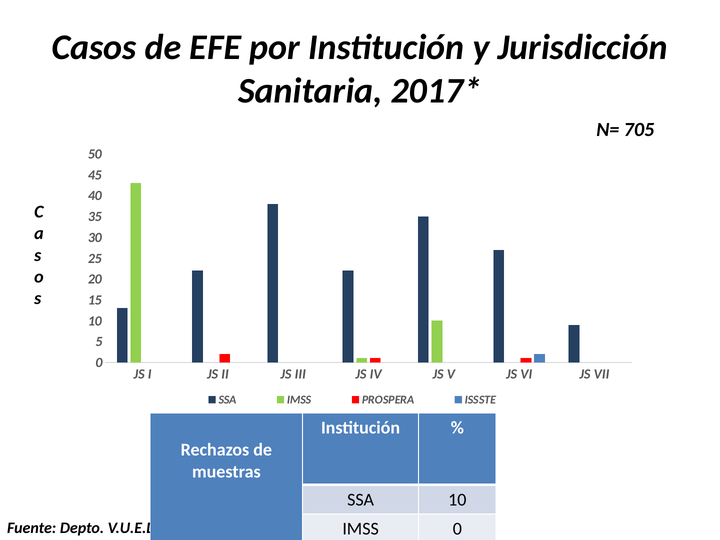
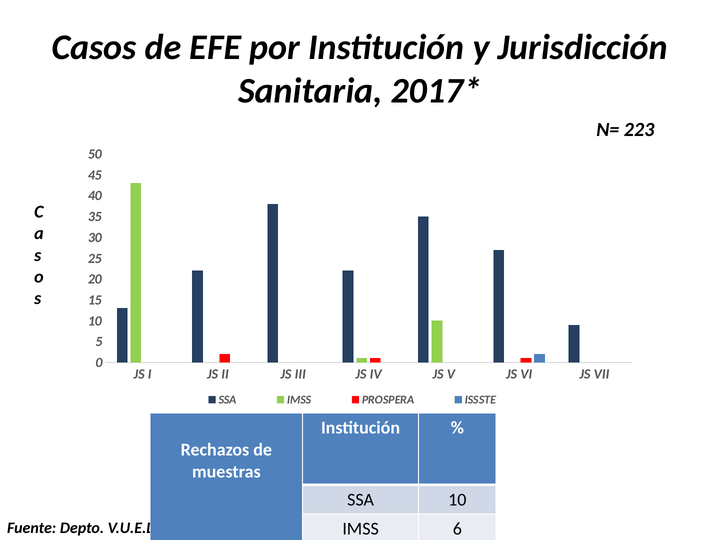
705: 705 -> 223 (639, 129)
IMSS 0: 0 -> 6 (457, 529)
